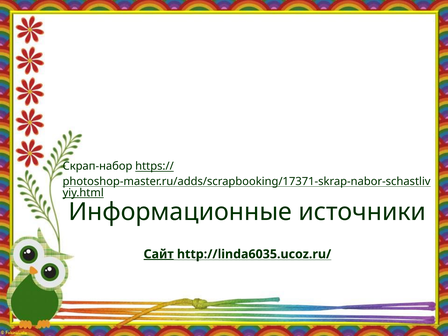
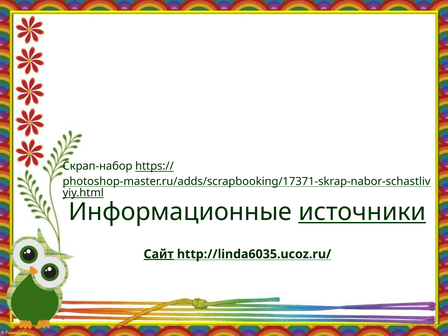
источники underline: none -> present (362, 212)
